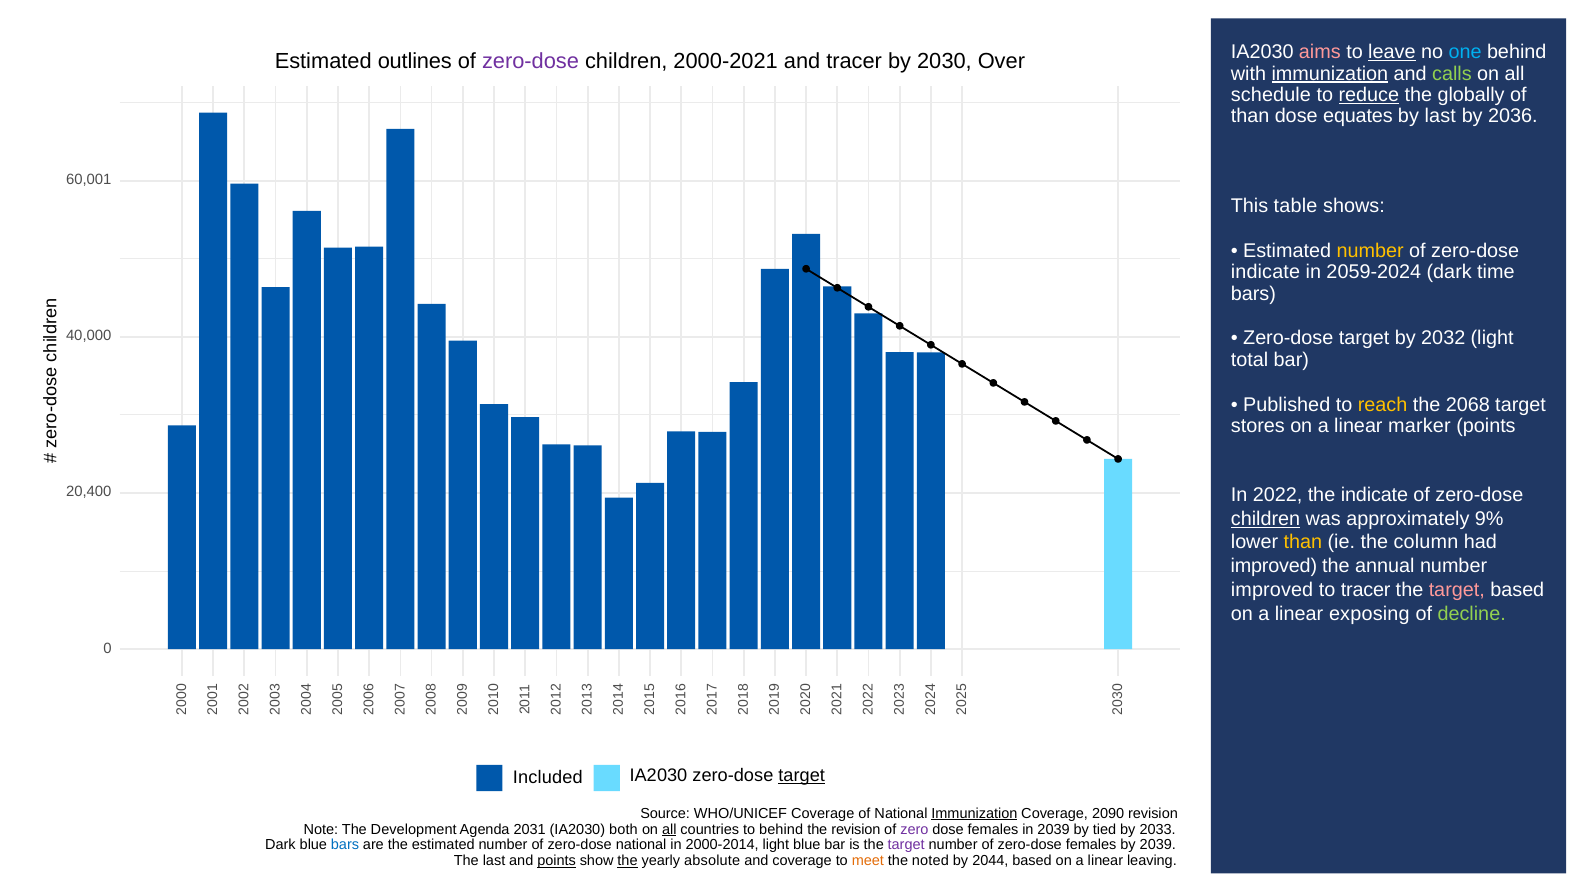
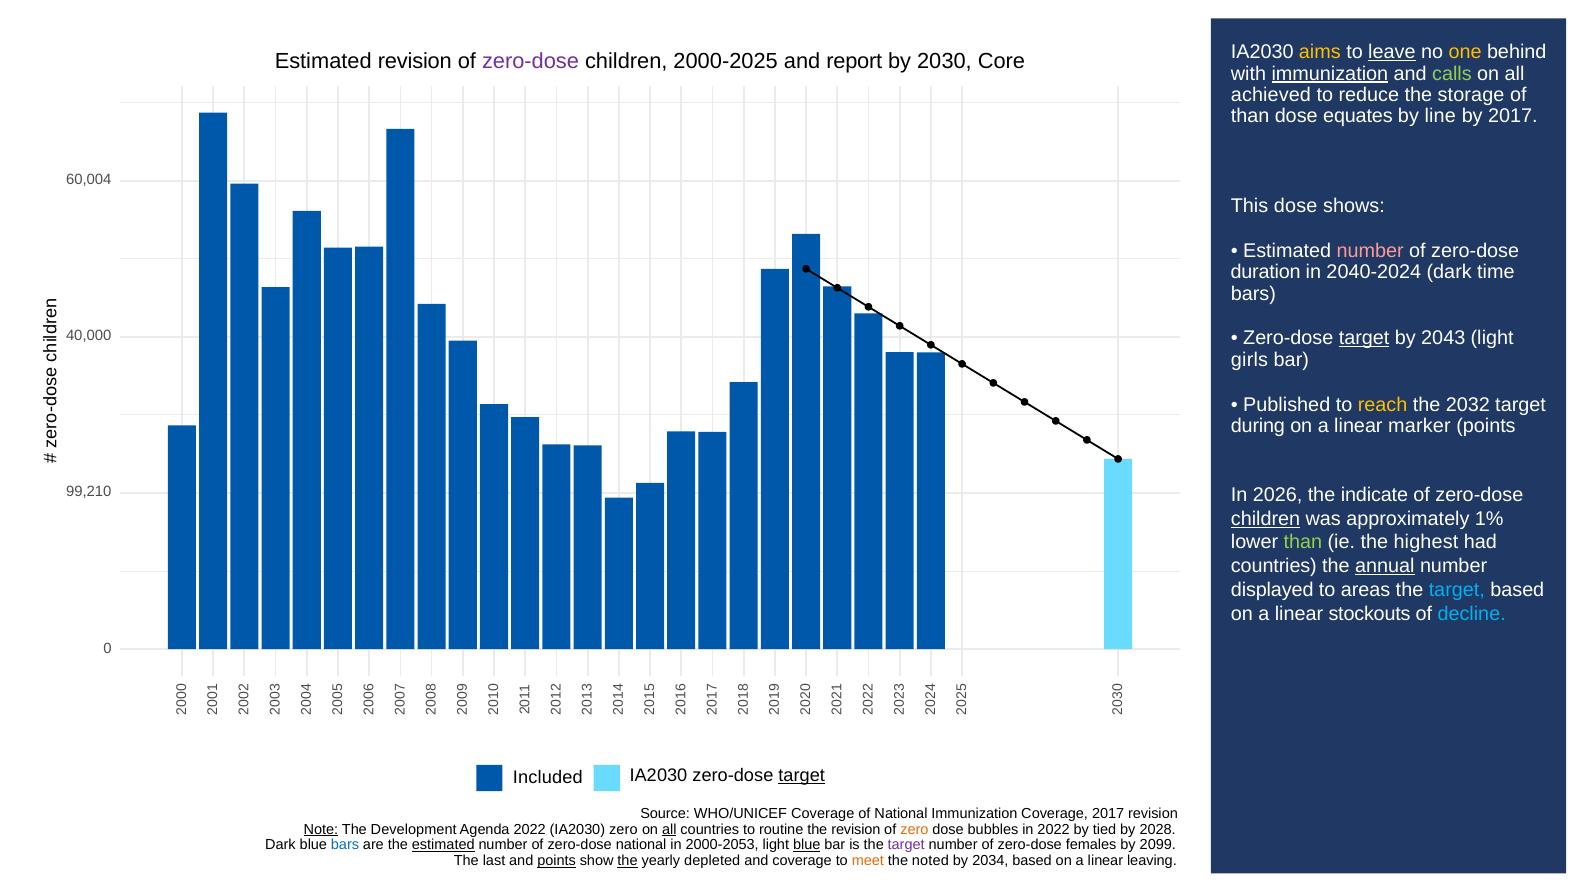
aims colour: pink -> yellow (1320, 52)
one colour: light blue -> yellow (1465, 52)
Estimated outlines: outlines -> revision (415, 61)
2000-2021: 2000-2021 -> 2000-2025 (726, 61)
and tracer: tracer -> report (854, 61)
Over: Over -> Core (1001, 61)
schedule: schedule -> achieved (1271, 95)
reduce underline: present -> none (1369, 95)
globally: globally -> storage (1471, 95)
by last: last -> line (1440, 116)
by 2036: 2036 -> 2017 (1513, 116)
60,001: 60,001 -> 60,004 (89, 179)
This table: table -> dose (1296, 206)
number colour: yellow -> pink (1370, 251)
indicate: indicate -> duration (1266, 272)
2059-2024: 2059-2024 -> 2040-2024 (1374, 272)
target underline: none -> present (1364, 338)
2032: 2032 -> 2043 (1443, 338)
total: total -> girls (1250, 360)
2068: 2068 -> 2032 (1468, 405)
stores: stores -> during (1258, 426)
20,400: 20,400 -> 99,210 (89, 491)
2022: 2022 -> 2026 (1278, 495)
9%: 9% -> 1% (1489, 519)
than colour: yellow -> light green (1303, 543)
column: column -> highest (1426, 543)
improved: improved -> countries (1274, 566)
annual underline: none -> present (1385, 566)
improved: improved -> displayed (1272, 590)
to tracer: tracer -> areas (1366, 590)
target colour: pink -> light blue (1457, 590)
exposing: exposing -> stockouts (1370, 614)
decline colour: light green -> light blue (1472, 614)
Immunization underline: present -> none (974, 814)
Coverage 2090: 2090 -> 2017 (1108, 814)
Note underline: none -> present (321, 829)
Agenda 2031: 2031 -> 2022 (530, 829)
IA2030 both: both -> zero (623, 829)
to behind: behind -> routine (781, 829)
zero colour: purple -> orange (914, 829)
dose females: females -> bubbles (993, 829)
in 2039: 2039 -> 2022 (1054, 829)
2033: 2033 -> 2028 (1158, 829)
estimated underline: none -> present (443, 845)
2000-2014: 2000-2014 -> 2000-2053 (722, 845)
blue underline: none -> present (807, 845)
by 2039: 2039 -> 2099 (1158, 845)
absolute: absolute -> depleted (712, 861)
2044: 2044 -> 2034 (990, 861)
